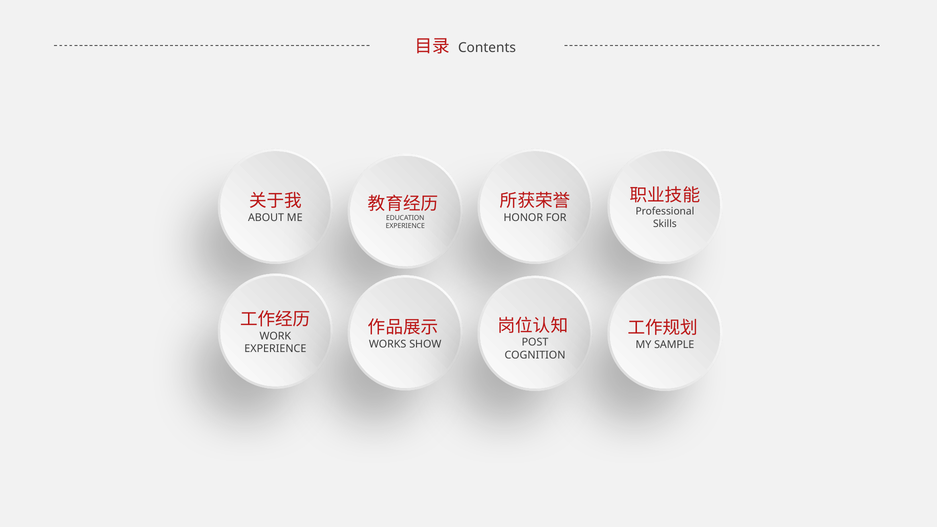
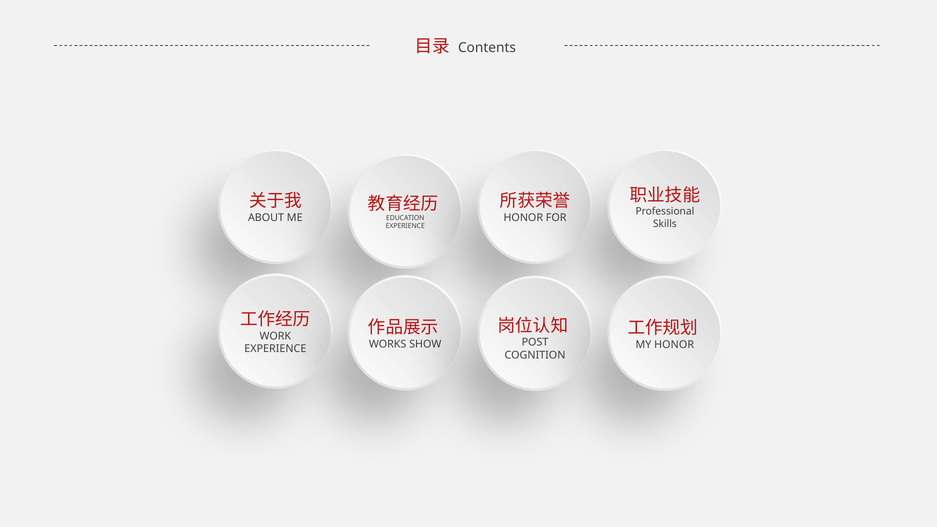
SAMPLE: SAMPLE -> HONOR (674, 345)
